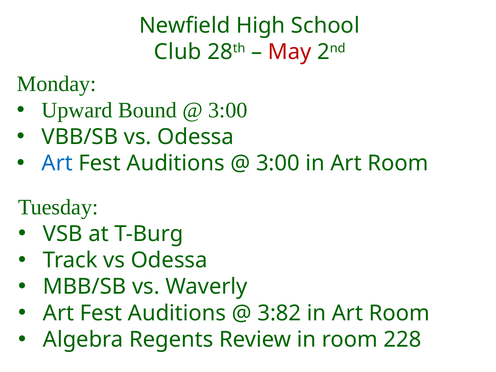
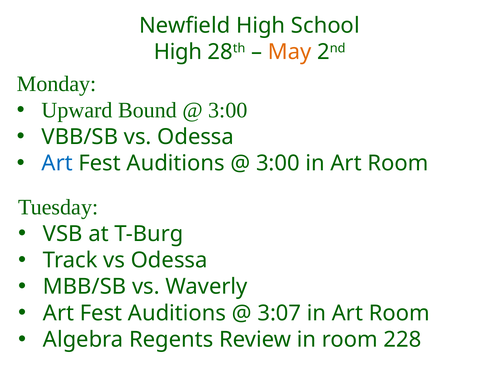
Club: Club -> High (178, 52)
May colour: red -> orange (290, 52)
3:82: 3:82 -> 3:07 (279, 313)
